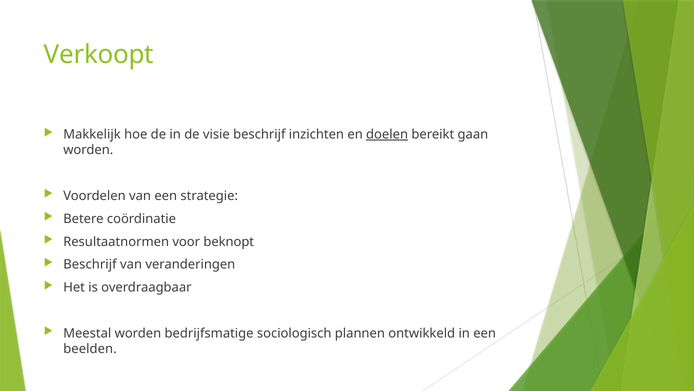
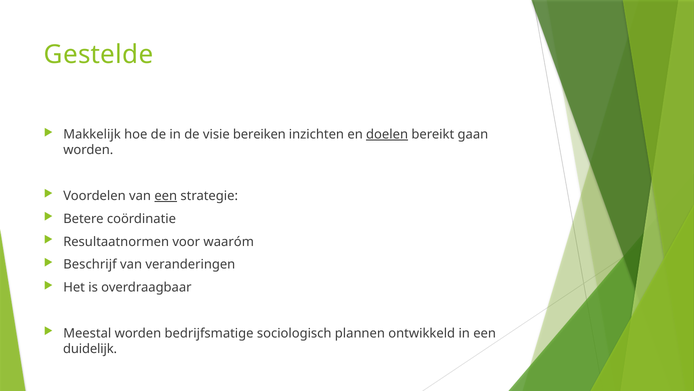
Verkoopt: Verkoopt -> Gestelde (99, 55)
visie beschrijf: beschrijf -> bereiken (259, 134)
een underline: none -> present (166, 196)
beknopt: beknopt -> waaróm (229, 241)
beelden: beelden -> duidelijk (90, 348)
